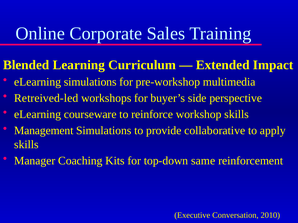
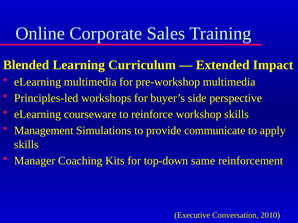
eLearning simulations: simulations -> multimedia (90, 82)
Retreived-led: Retreived-led -> Principles-led (46, 98)
collaborative: collaborative -> communicate (215, 131)
